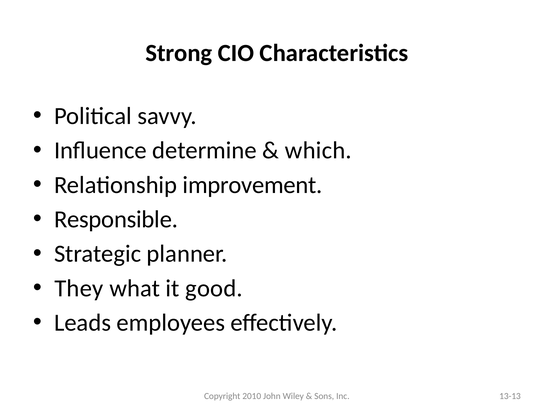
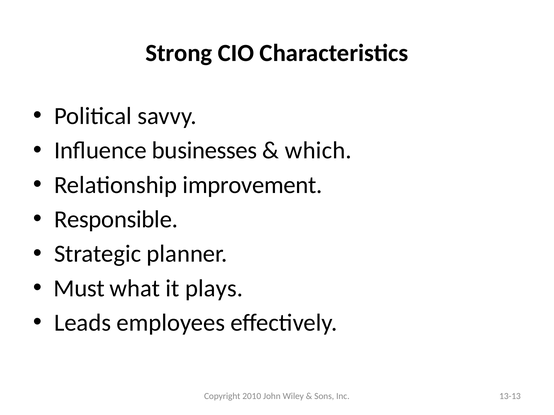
determine: determine -> businesses (205, 151)
They: They -> Must (79, 289)
good: good -> plays (214, 289)
